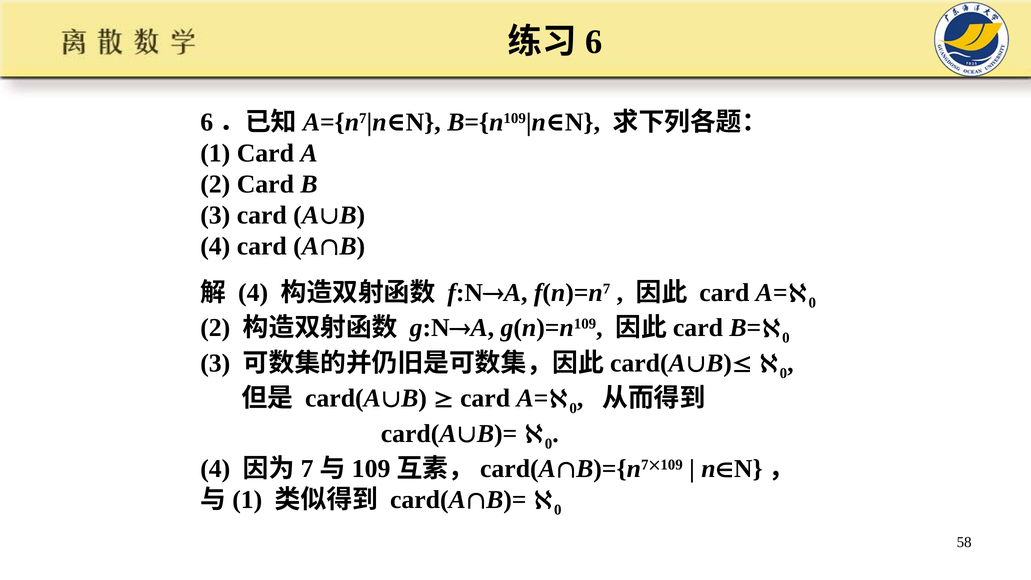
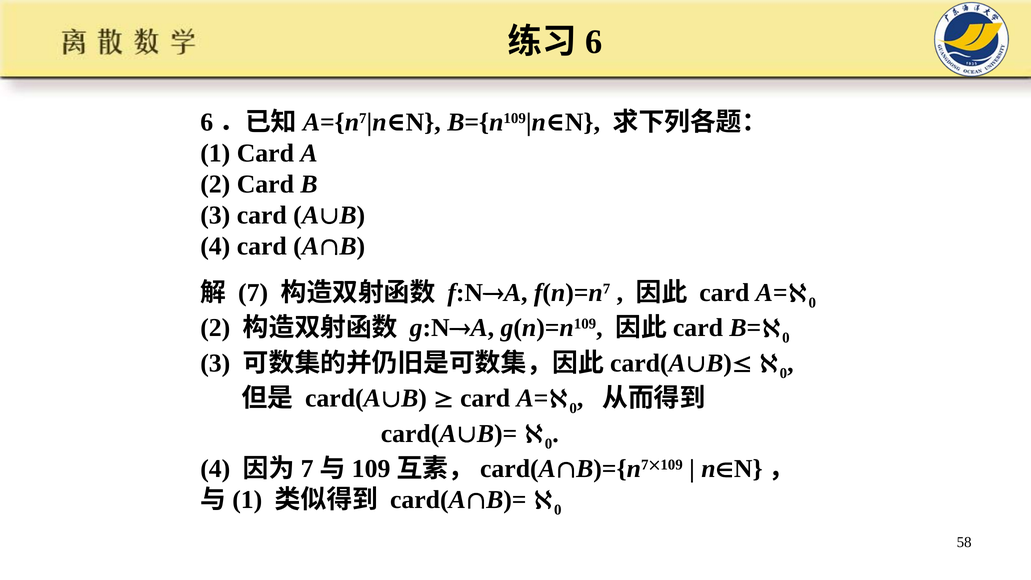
4: 4 -> 7 (253, 293)
